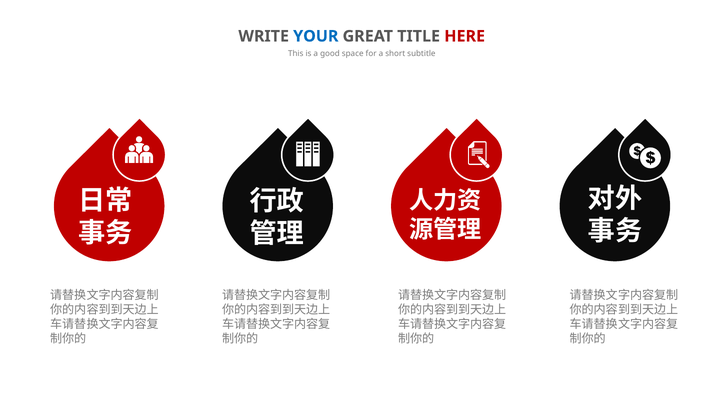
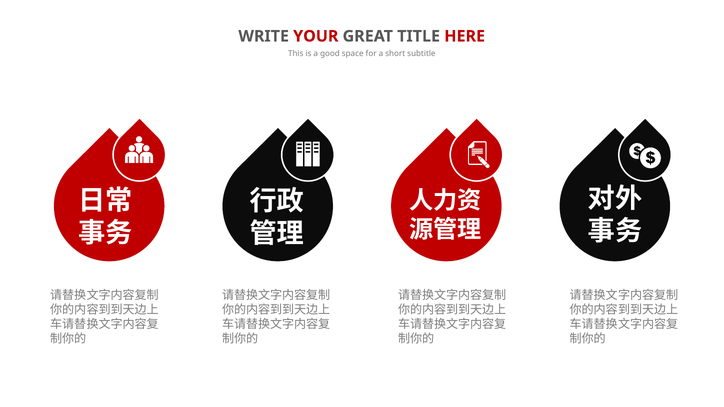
YOUR colour: blue -> red (316, 36)
